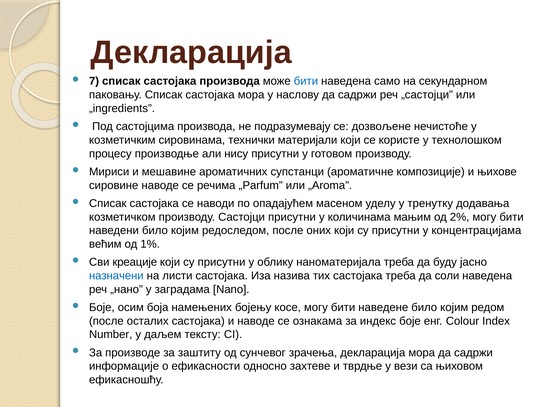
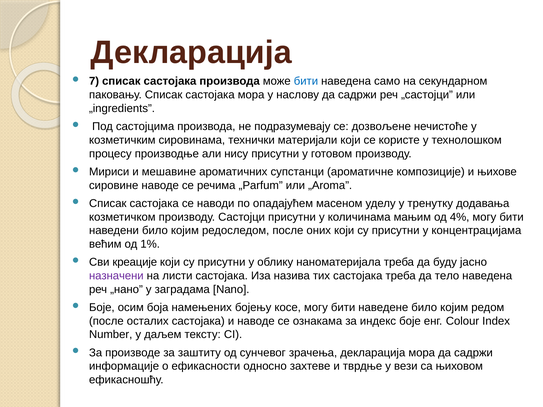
2%: 2% -> 4% (460, 217)
назначени colour: blue -> purple (116, 276)
соли: соли -> тело (447, 276)
